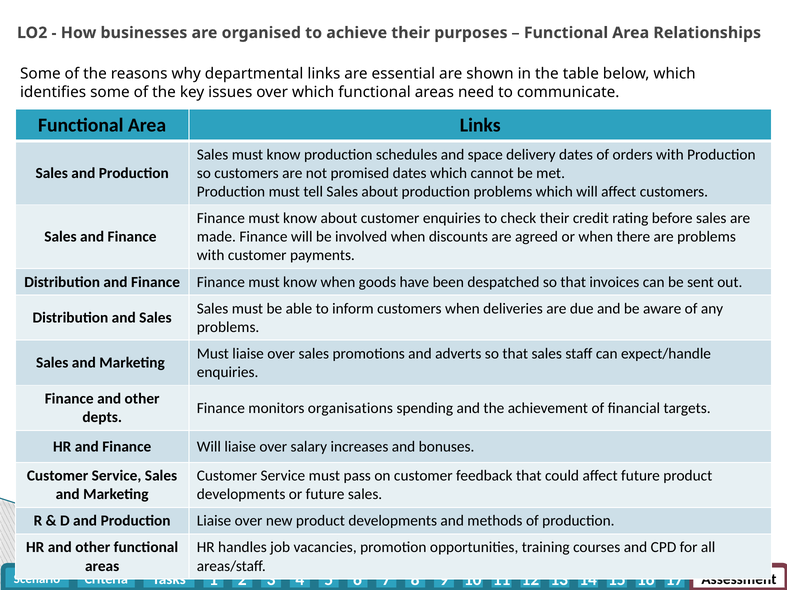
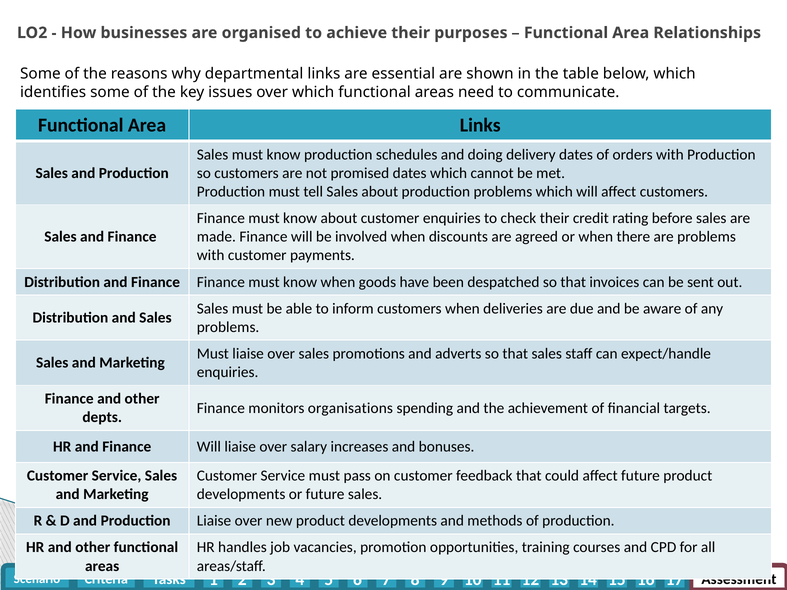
space: space -> doing (485, 155)
